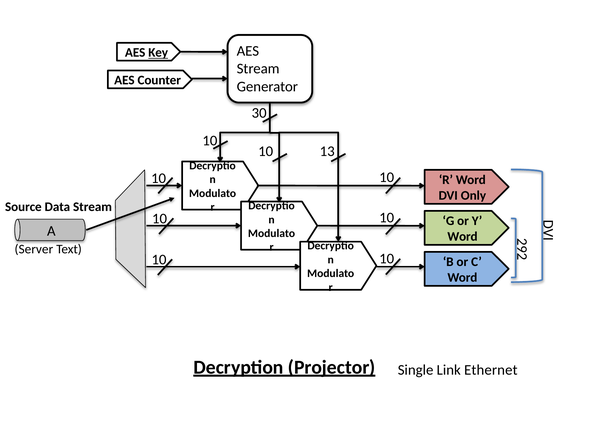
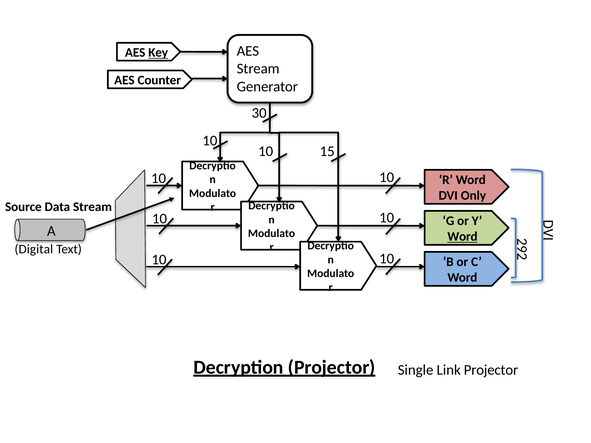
13: 13 -> 15 (327, 151)
Word underline: none -> present (462, 237)
Server: Server -> Digital (34, 249)
Link Ethernet: Ethernet -> Projector (491, 370)
